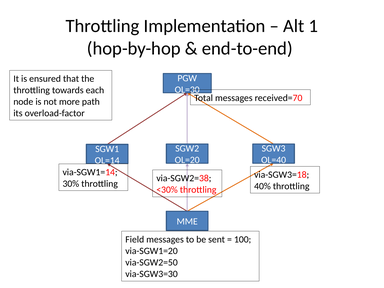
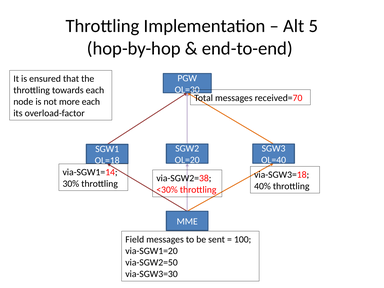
1: 1 -> 5 (313, 26)
more path: path -> each (91, 102)
OL=14: OL=14 -> OL=18 (107, 160)
